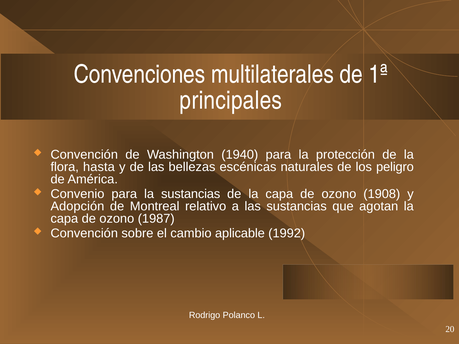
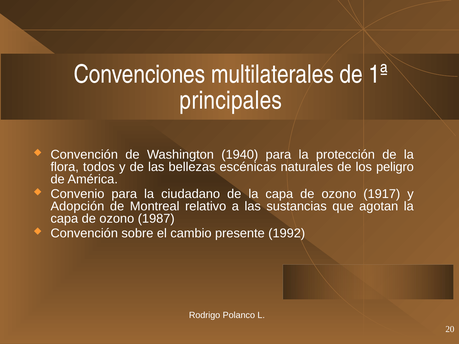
hasta: hasta -> todos (99, 167)
la sustancias: sustancias -> ciudadano (191, 194)
1908: 1908 -> 1917 (382, 194)
aplicable: aplicable -> presente (240, 233)
